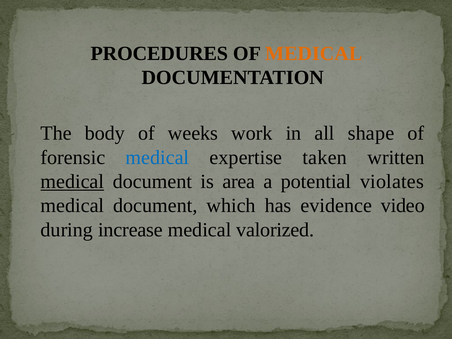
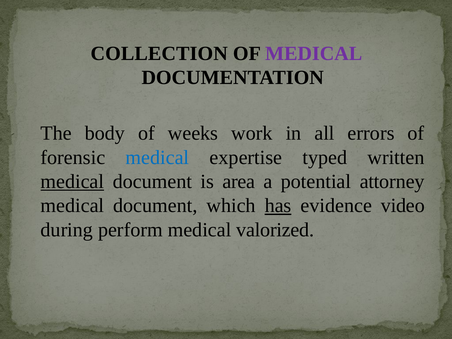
PROCEDURES: PROCEDURES -> COLLECTION (159, 53)
MEDICAL colour: orange -> purple (314, 53)
shape: shape -> errors (371, 133)
taken: taken -> typed (325, 157)
violates: violates -> attorney (392, 182)
has underline: none -> present (278, 206)
increase: increase -> perform (130, 230)
